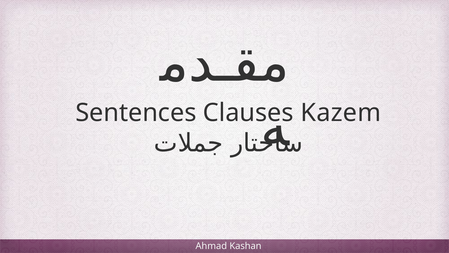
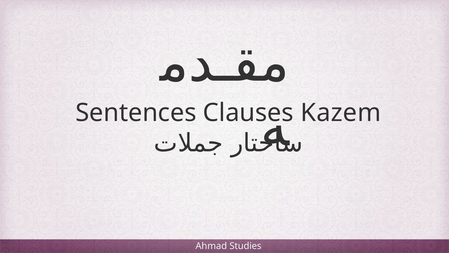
Kashan: Kashan -> Studies (245, 246)
